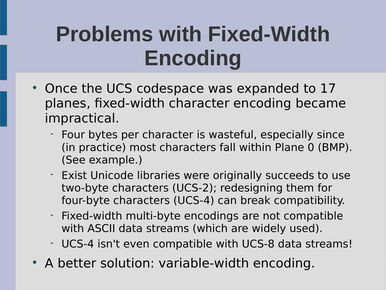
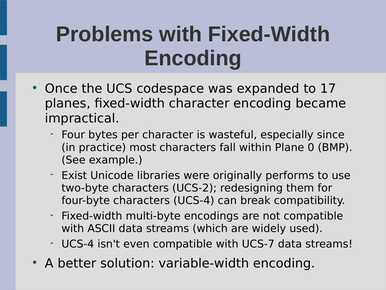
succeeds: succeeds -> performs (290, 175)
UCS-8: UCS-8 -> UCS-7 (258, 244)
